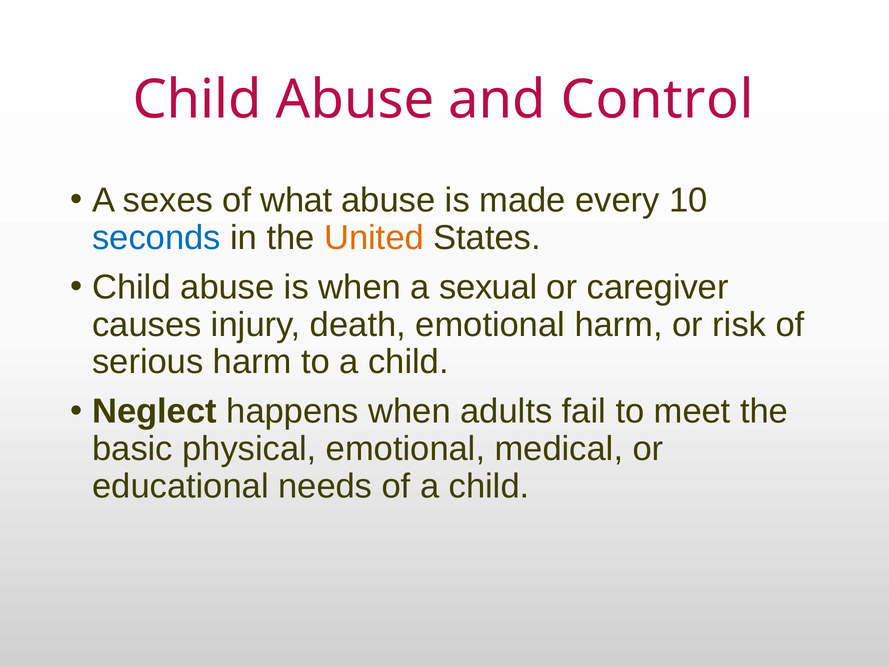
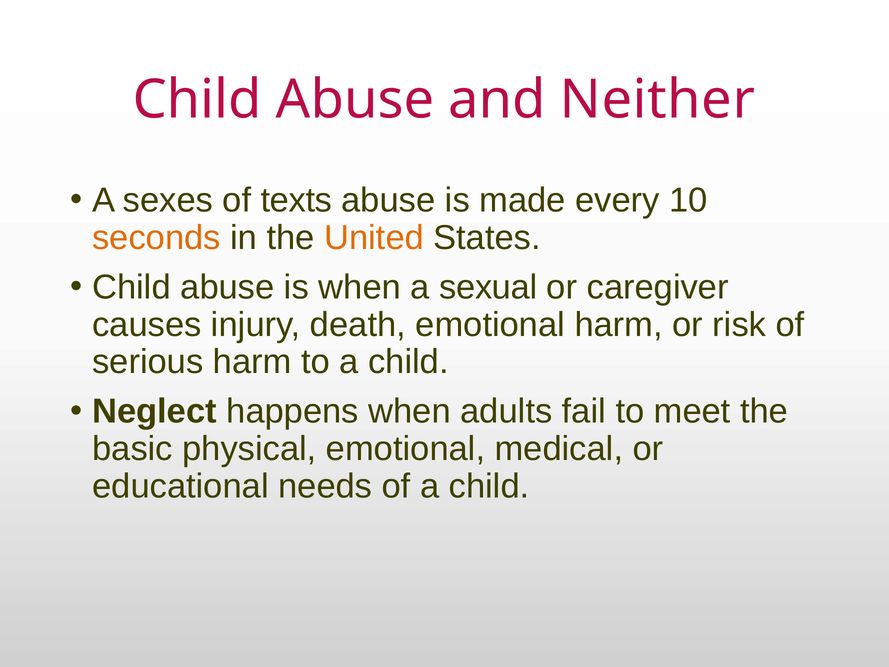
Control: Control -> Neither (657, 100)
what: what -> texts (296, 200)
seconds colour: blue -> orange (156, 238)
